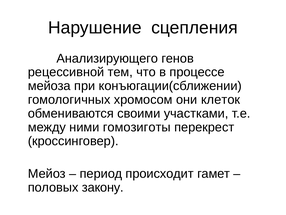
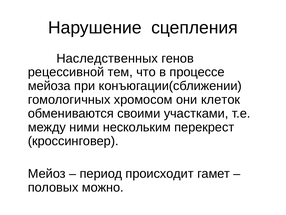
Анализирующего: Анализирующего -> Наследственных (107, 58)
гомозиготы: гомозиготы -> нескольким (137, 127)
закону: закону -> можно (103, 187)
